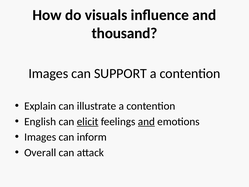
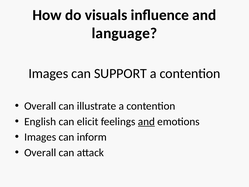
thousand: thousand -> language (124, 33)
Explain: Explain -> Overall (40, 106)
elicit underline: present -> none (88, 121)
